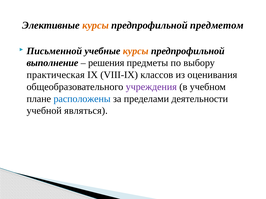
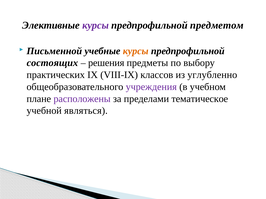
курсы colour: orange -> purple (96, 25)
выполнение: выполнение -> состоящих (52, 63)
практическая: практическая -> практических (56, 75)
оценивания: оценивания -> углубленно (212, 75)
расположены colour: blue -> purple (82, 99)
деятельности: деятельности -> тематическое (200, 99)
